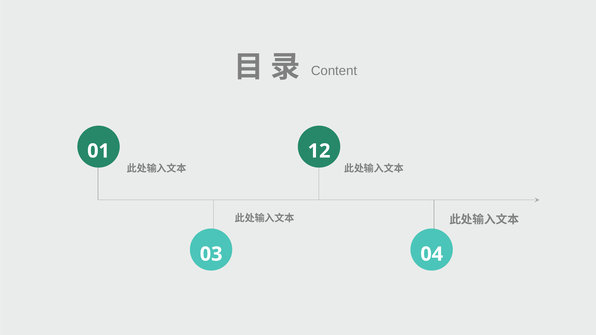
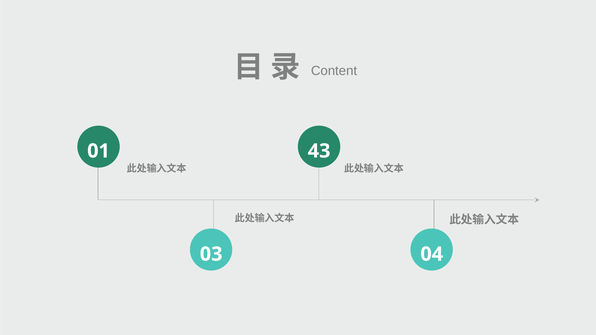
12: 12 -> 43 (319, 151)
